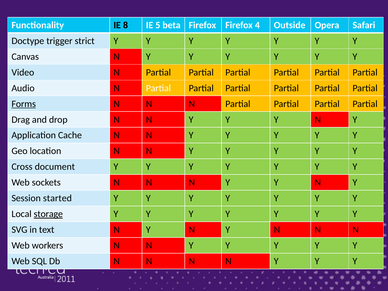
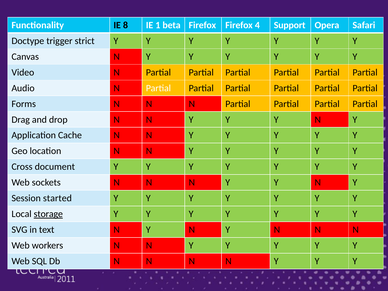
5: 5 -> 1 (158, 25)
Outside: Outside -> Support (290, 25)
Forms underline: present -> none (24, 104)
